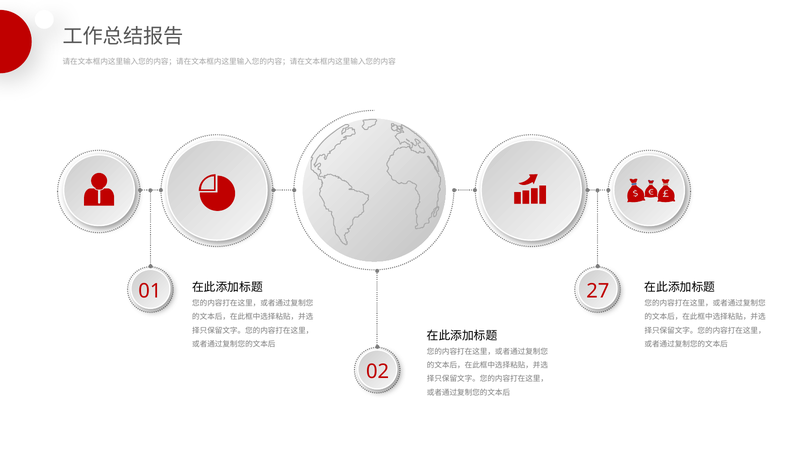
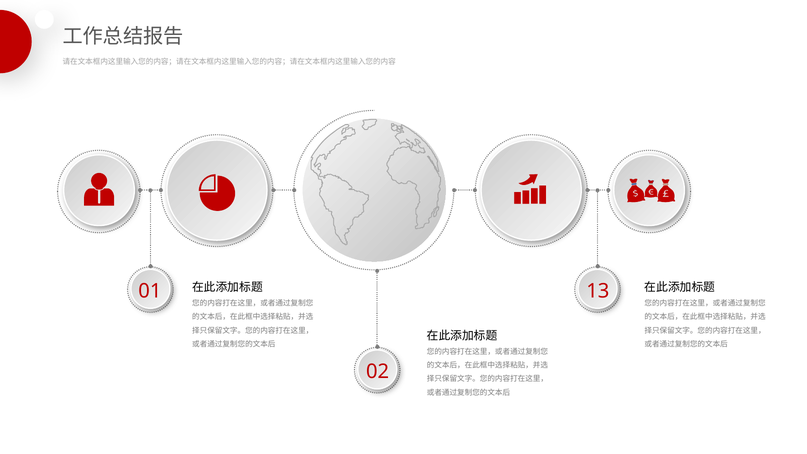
27: 27 -> 13 (598, 291)
